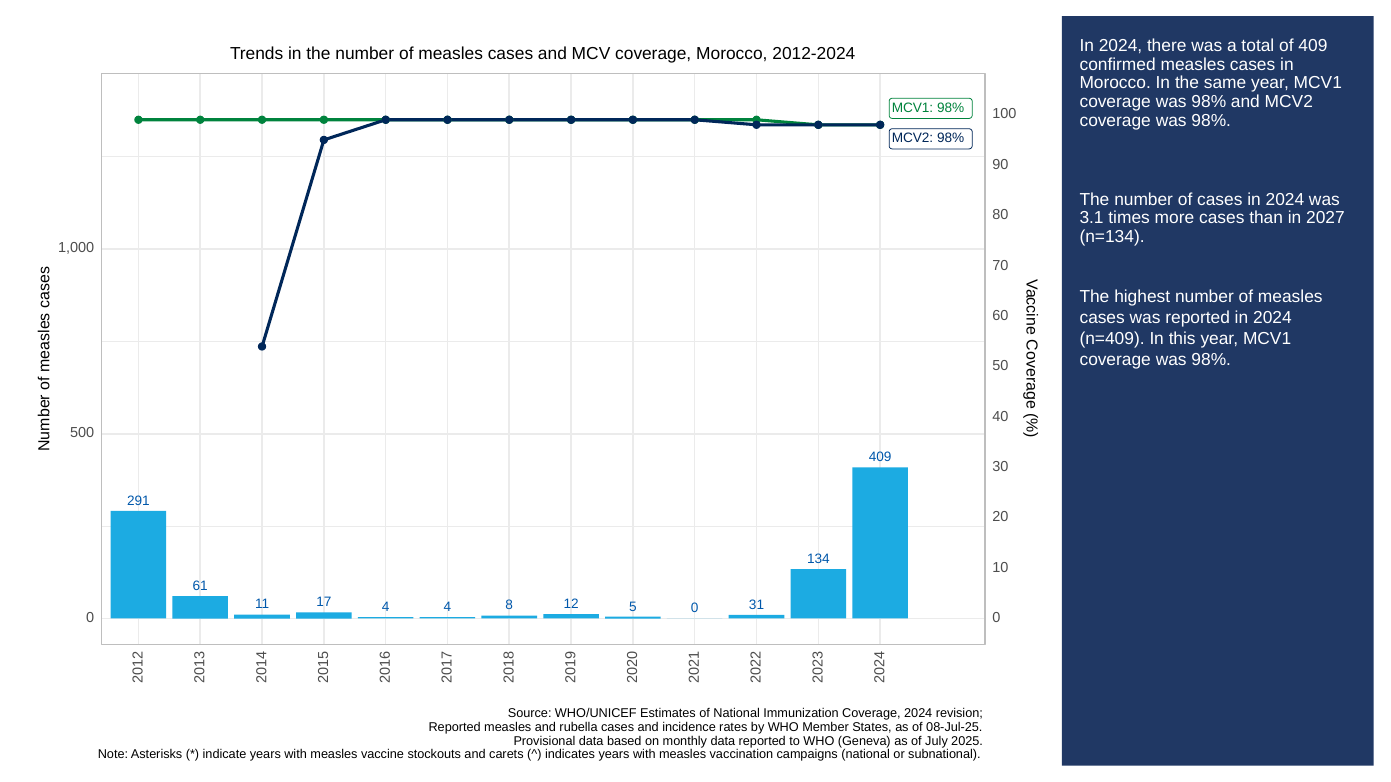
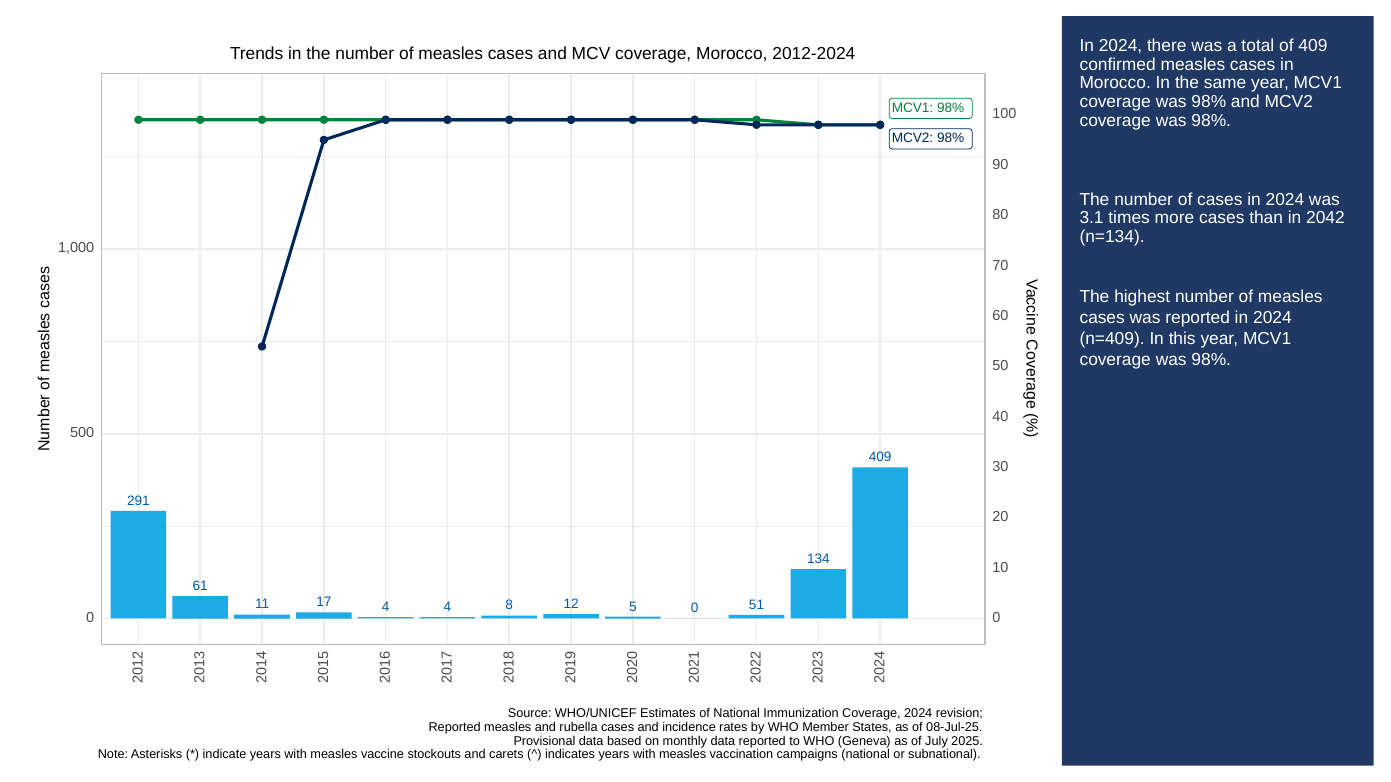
2027: 2027 -> 2042 (1325, 218)
31: 31 -> 51 (757, 605)
